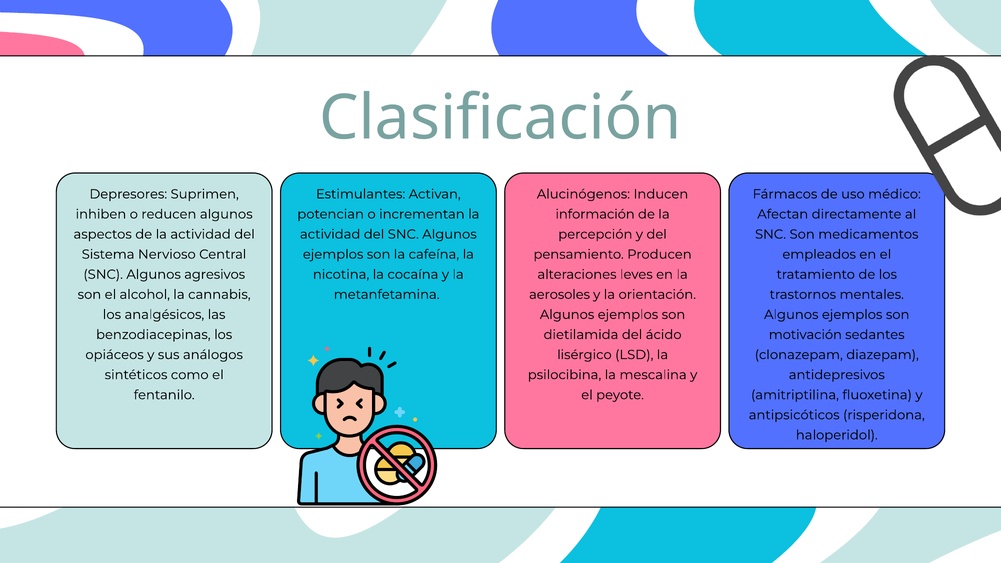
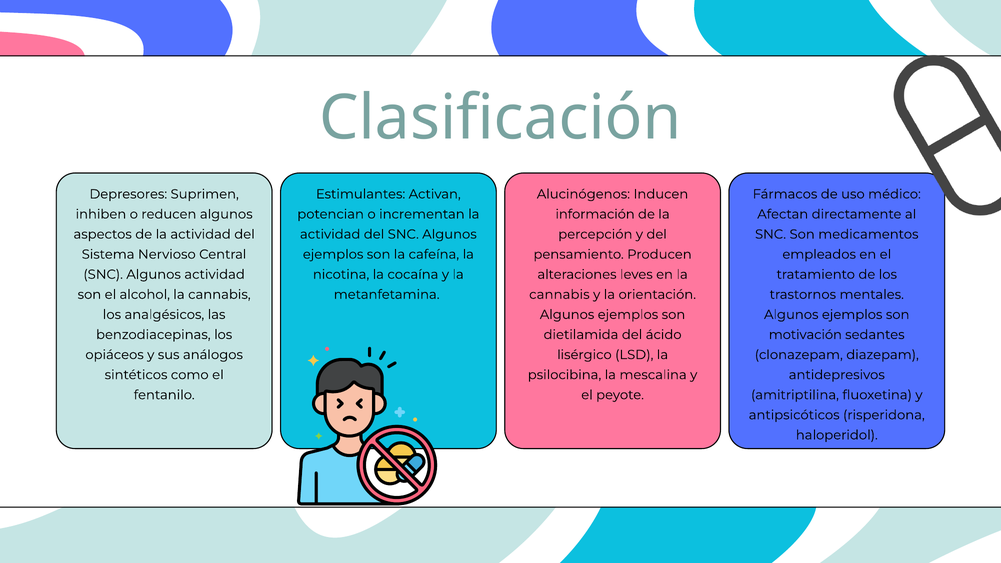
Algunos agresivos: agresivos -> actividad (215, 274)
aerosoles: aerosoles -> cannabis (559, 295)
